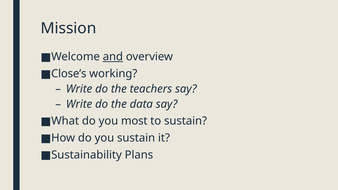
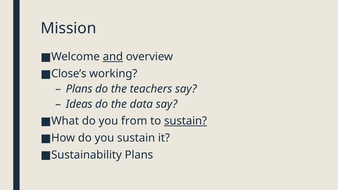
Write: Write -> Plans (79, 89)
Write: Write -> Ideas (79, 104)
most: most -> from (134, 121)
sustain underline: none -> present (186, 121)
